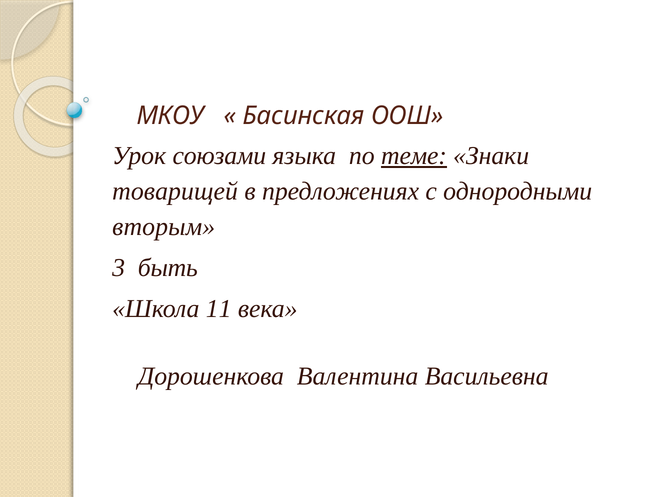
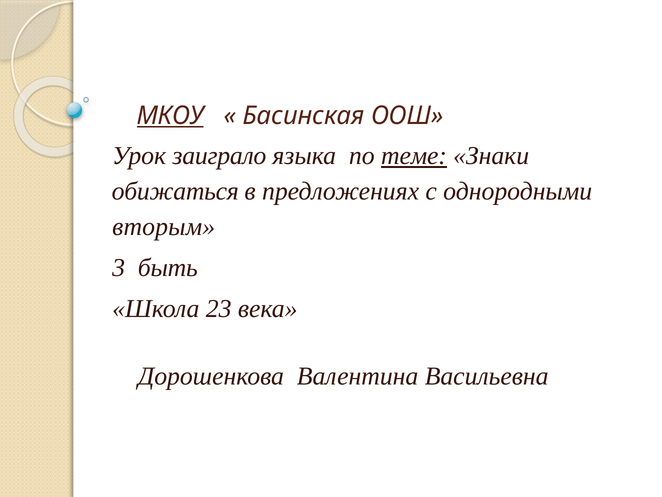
МКОУ underline: none -> present (170, 116)
союзами: союзами -> заиграло (219, 156)
товарищей: товарищей -> обижаться (175, 191)
11: 11 -> 23 (219, 309)
